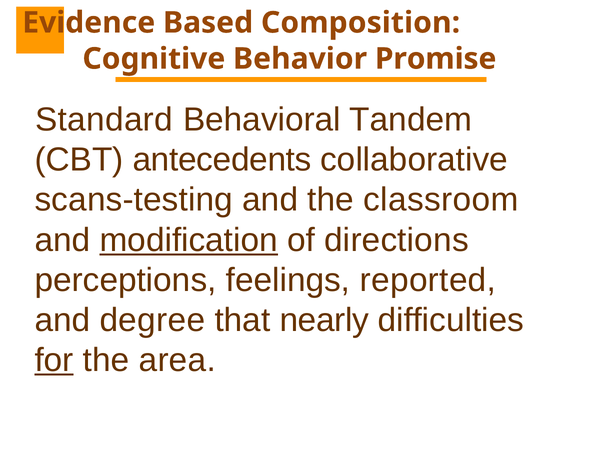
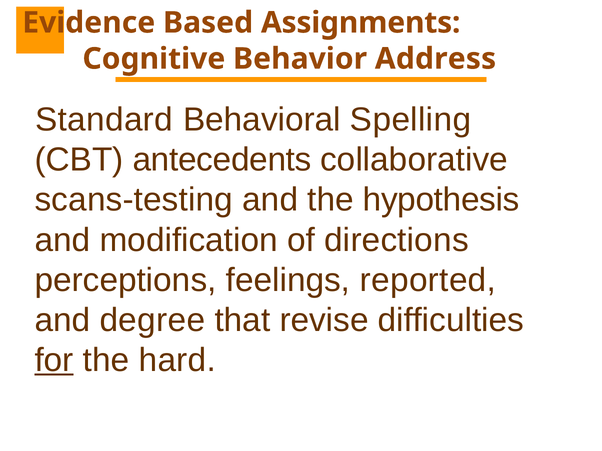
Composition: Composition -> Assignments (361, 23)
Promise: Promise -> Address (436, 59)
Tandem: Tandem -> Spelling (411, 120)
classroom: classroom -> hypothesis (441, 200)
modification underline: present -> none (189, 240)
nearly: nearly -> revise (324, 321)
area: area -> hard (177, 361)
